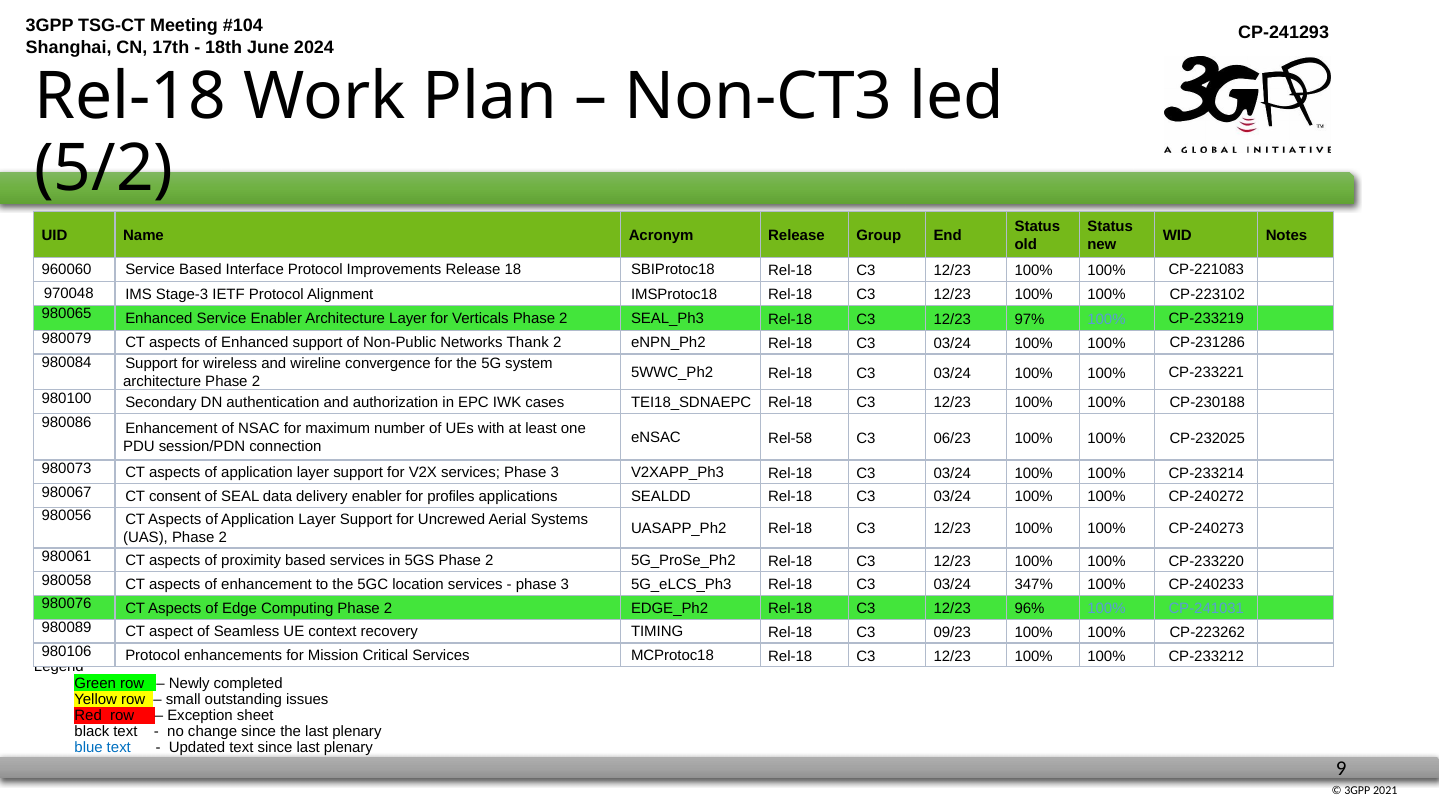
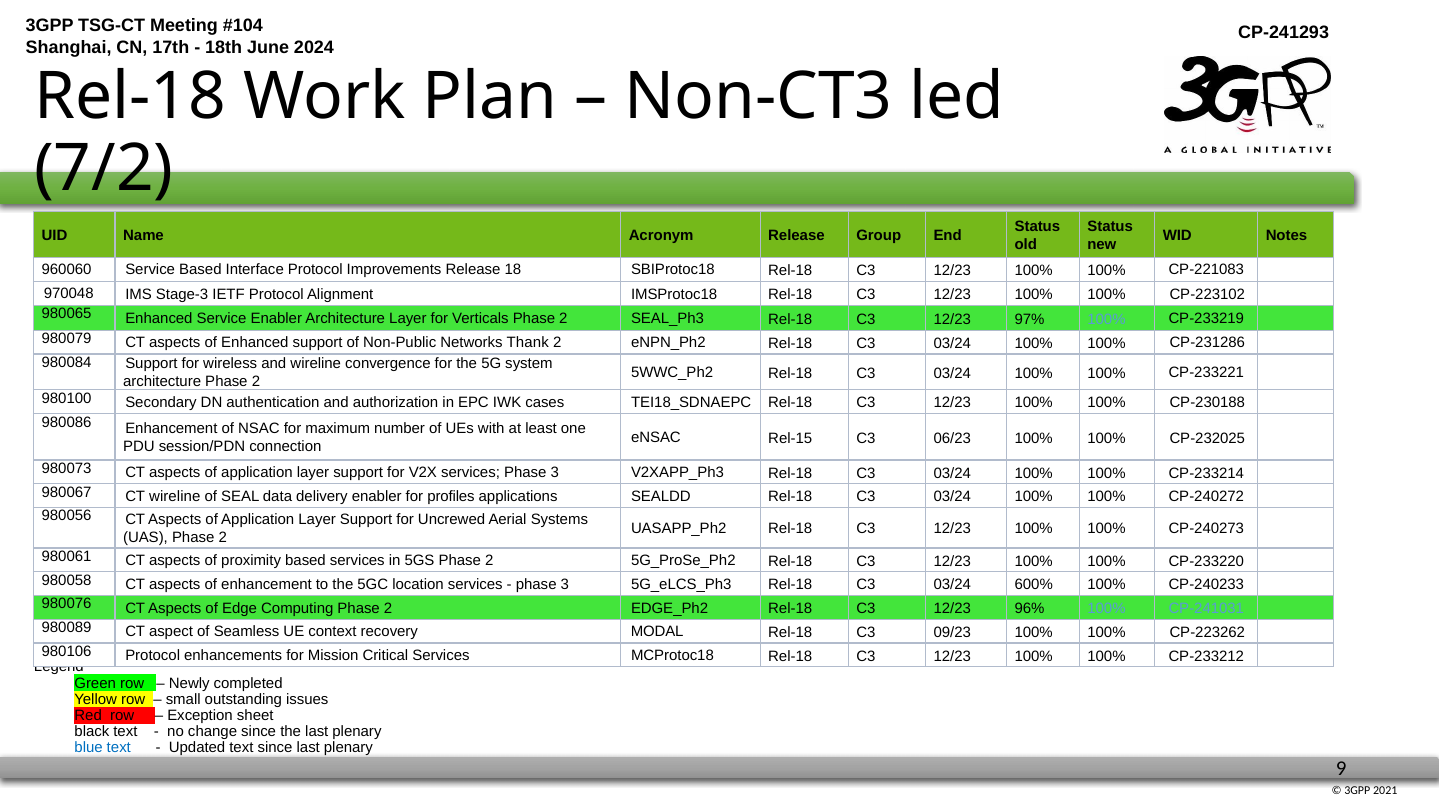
5/2: 5/2 -> 7/2 (104, 168)
Rel-58: Rel-58 -> Rel-15 (790, 438)
CT consent: consent -> wireline (175, 497)
347%: 347% -> 600% (1034, 585)
TIMING: TIMING -> MODAL (657, 632)
